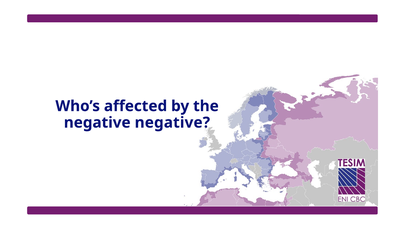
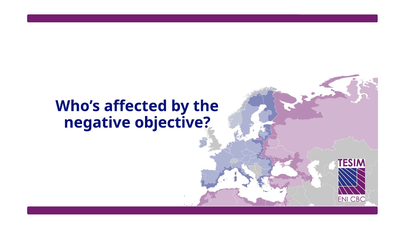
negative negative: negative -> objective (172, 123)
